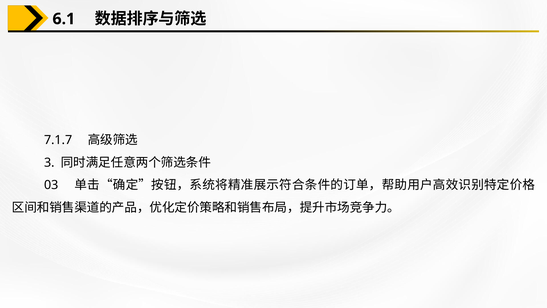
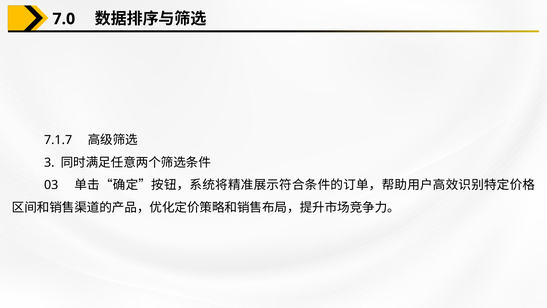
6.1: 6.1 -> 7.0 (64, 19)
